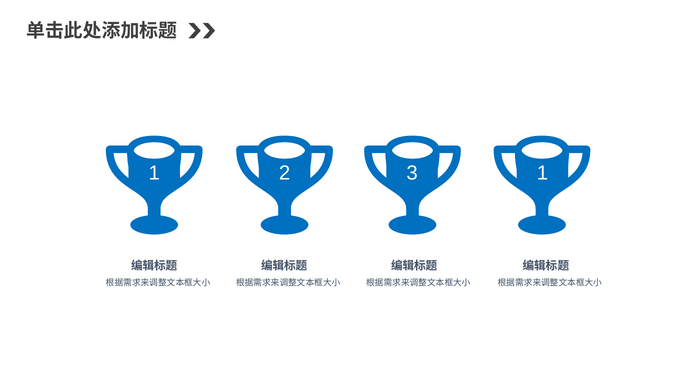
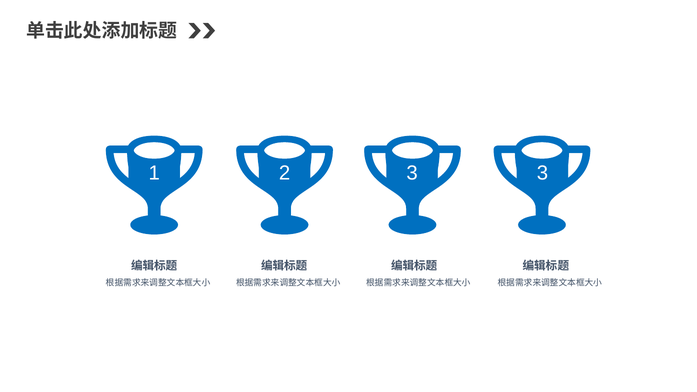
3 1: 1 -> 3 (542, 173)
